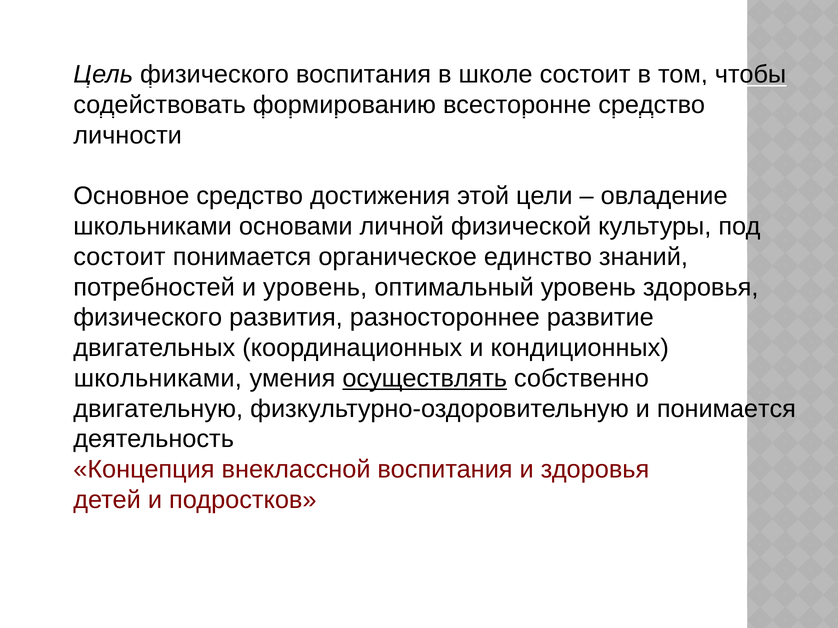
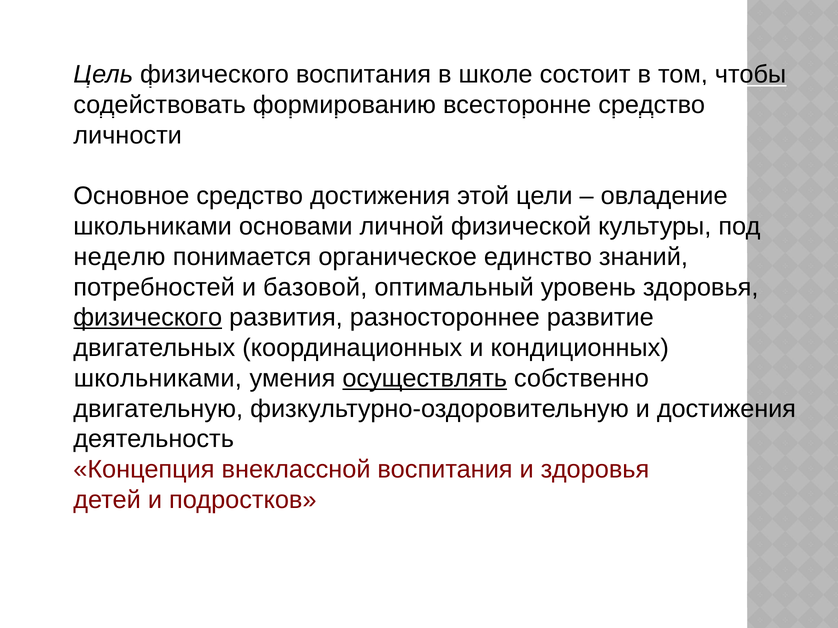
состоит: состоит -> неделю (119, 257)
и уровень: уровень -> базовой (315, 287)
физического underline: none -> present (148, 318)
и понимается: понимается -> достижения (726, 409)
